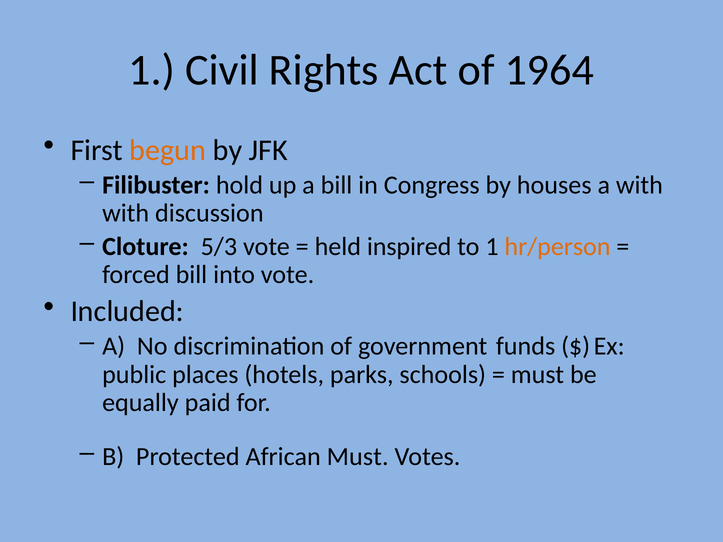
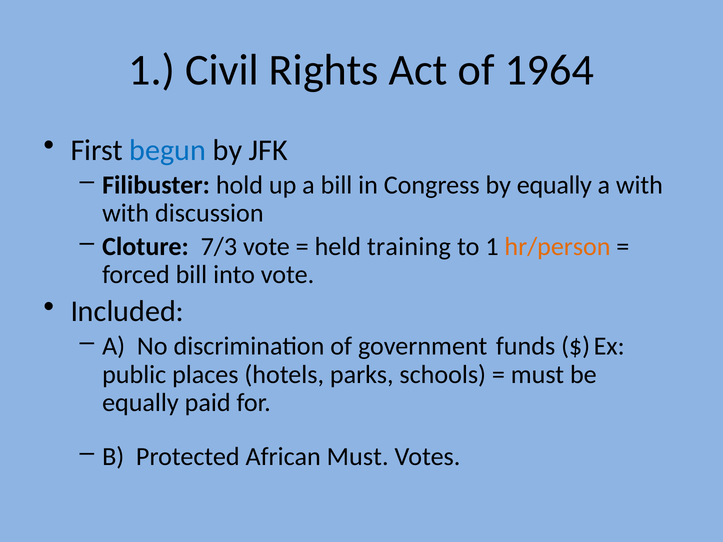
begun colour: orange -> blue (168, 150)
by houses: houses -> equally (554, 185)
5/3: 5/3 -> 7/3 (219, 247)
inspired: inspired -> training (409, 247)
